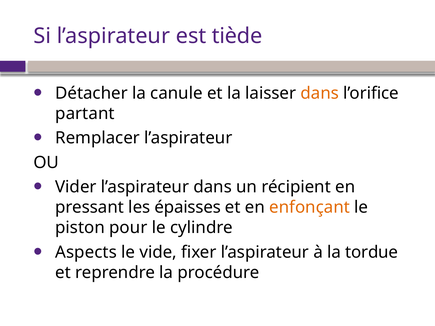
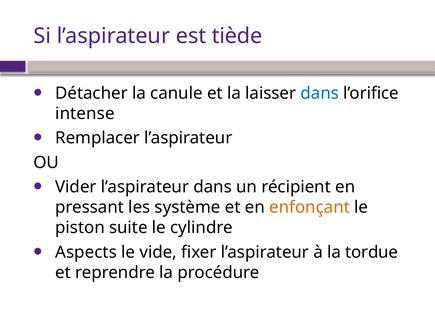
dans colour: orange -> blue (320, 93)
partant: partant -> intense (85, 114)
épaisses: épaisses -> système (188, 208)
pour: pour -> suite (128, 228)
